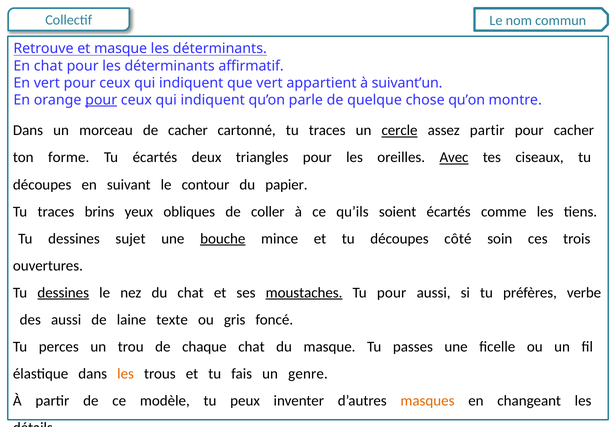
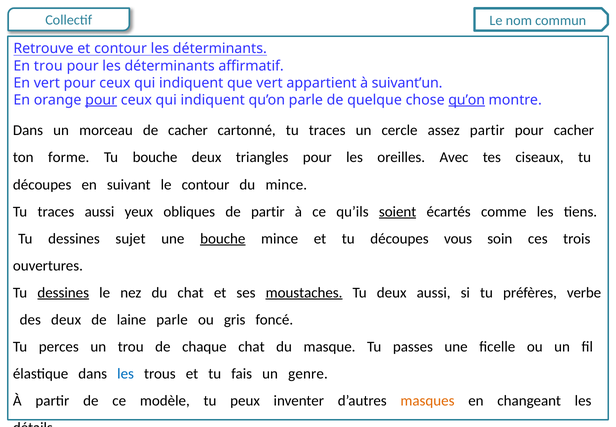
et masque: masque -> contour (121, 49)
En chat: chat -> trou (48, 66)
qu’on underline: none -> present (467, 100)
cercle underline: present -> none (400, 130)
Tu écartés: écartés -> bouche (155, 157)
Avec underline: present -> none (454, 157)
du papier: papier -> mince (286, 184)
traces brins: brins -> aussi (100, 211)
de coller: coller -> partir (268, 211)
soient underline: none -> present (398, 211)
côté: côté -> vous (458, 238)
Tu pour: pour -> deux (392, 292)
des aussi: aussi -> deux (66, 319)
laine texte: texte -> parle (172, 319)
les colour: orange -> blue (126, 373)
